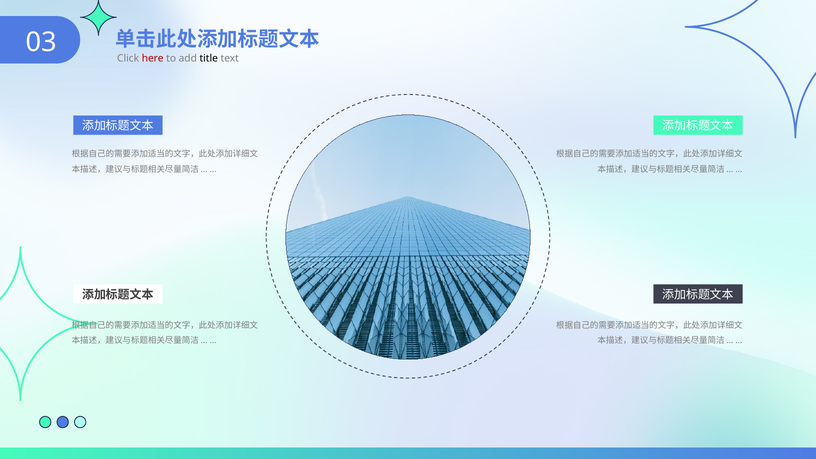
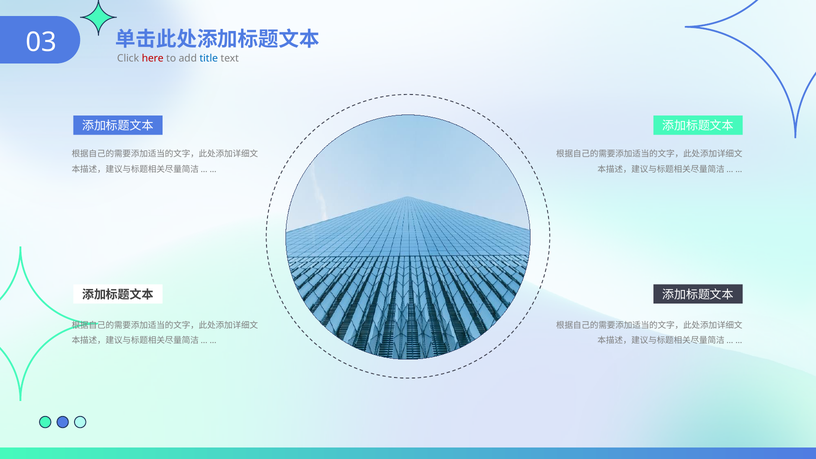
title colour: black -> blue (209, 59)
